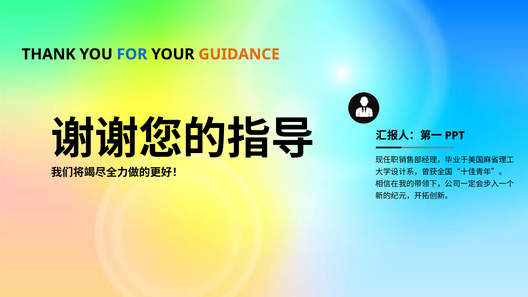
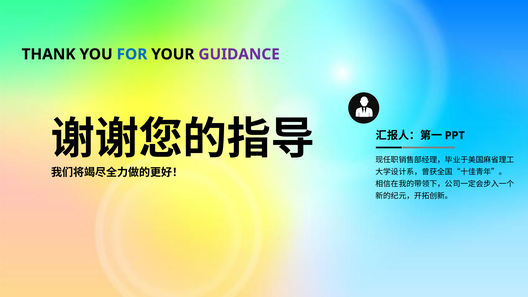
GUIDANCE colour: orange -> purple (239, 54)
